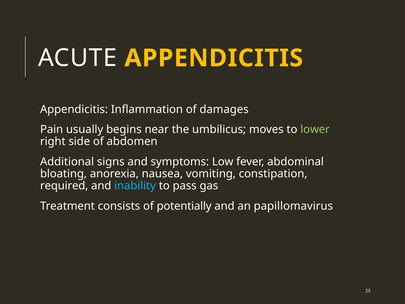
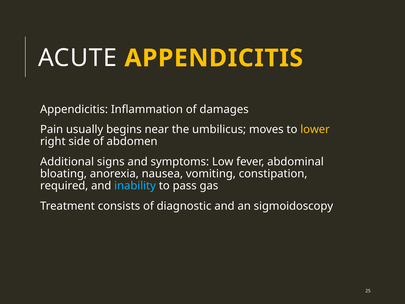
lower colour: light green -> yellow (315, 129)
potentially: potentially -> diagnostic (184, 206)
papillomavirus: papillomavirus -> sigmoidoscopy (293, 206)
